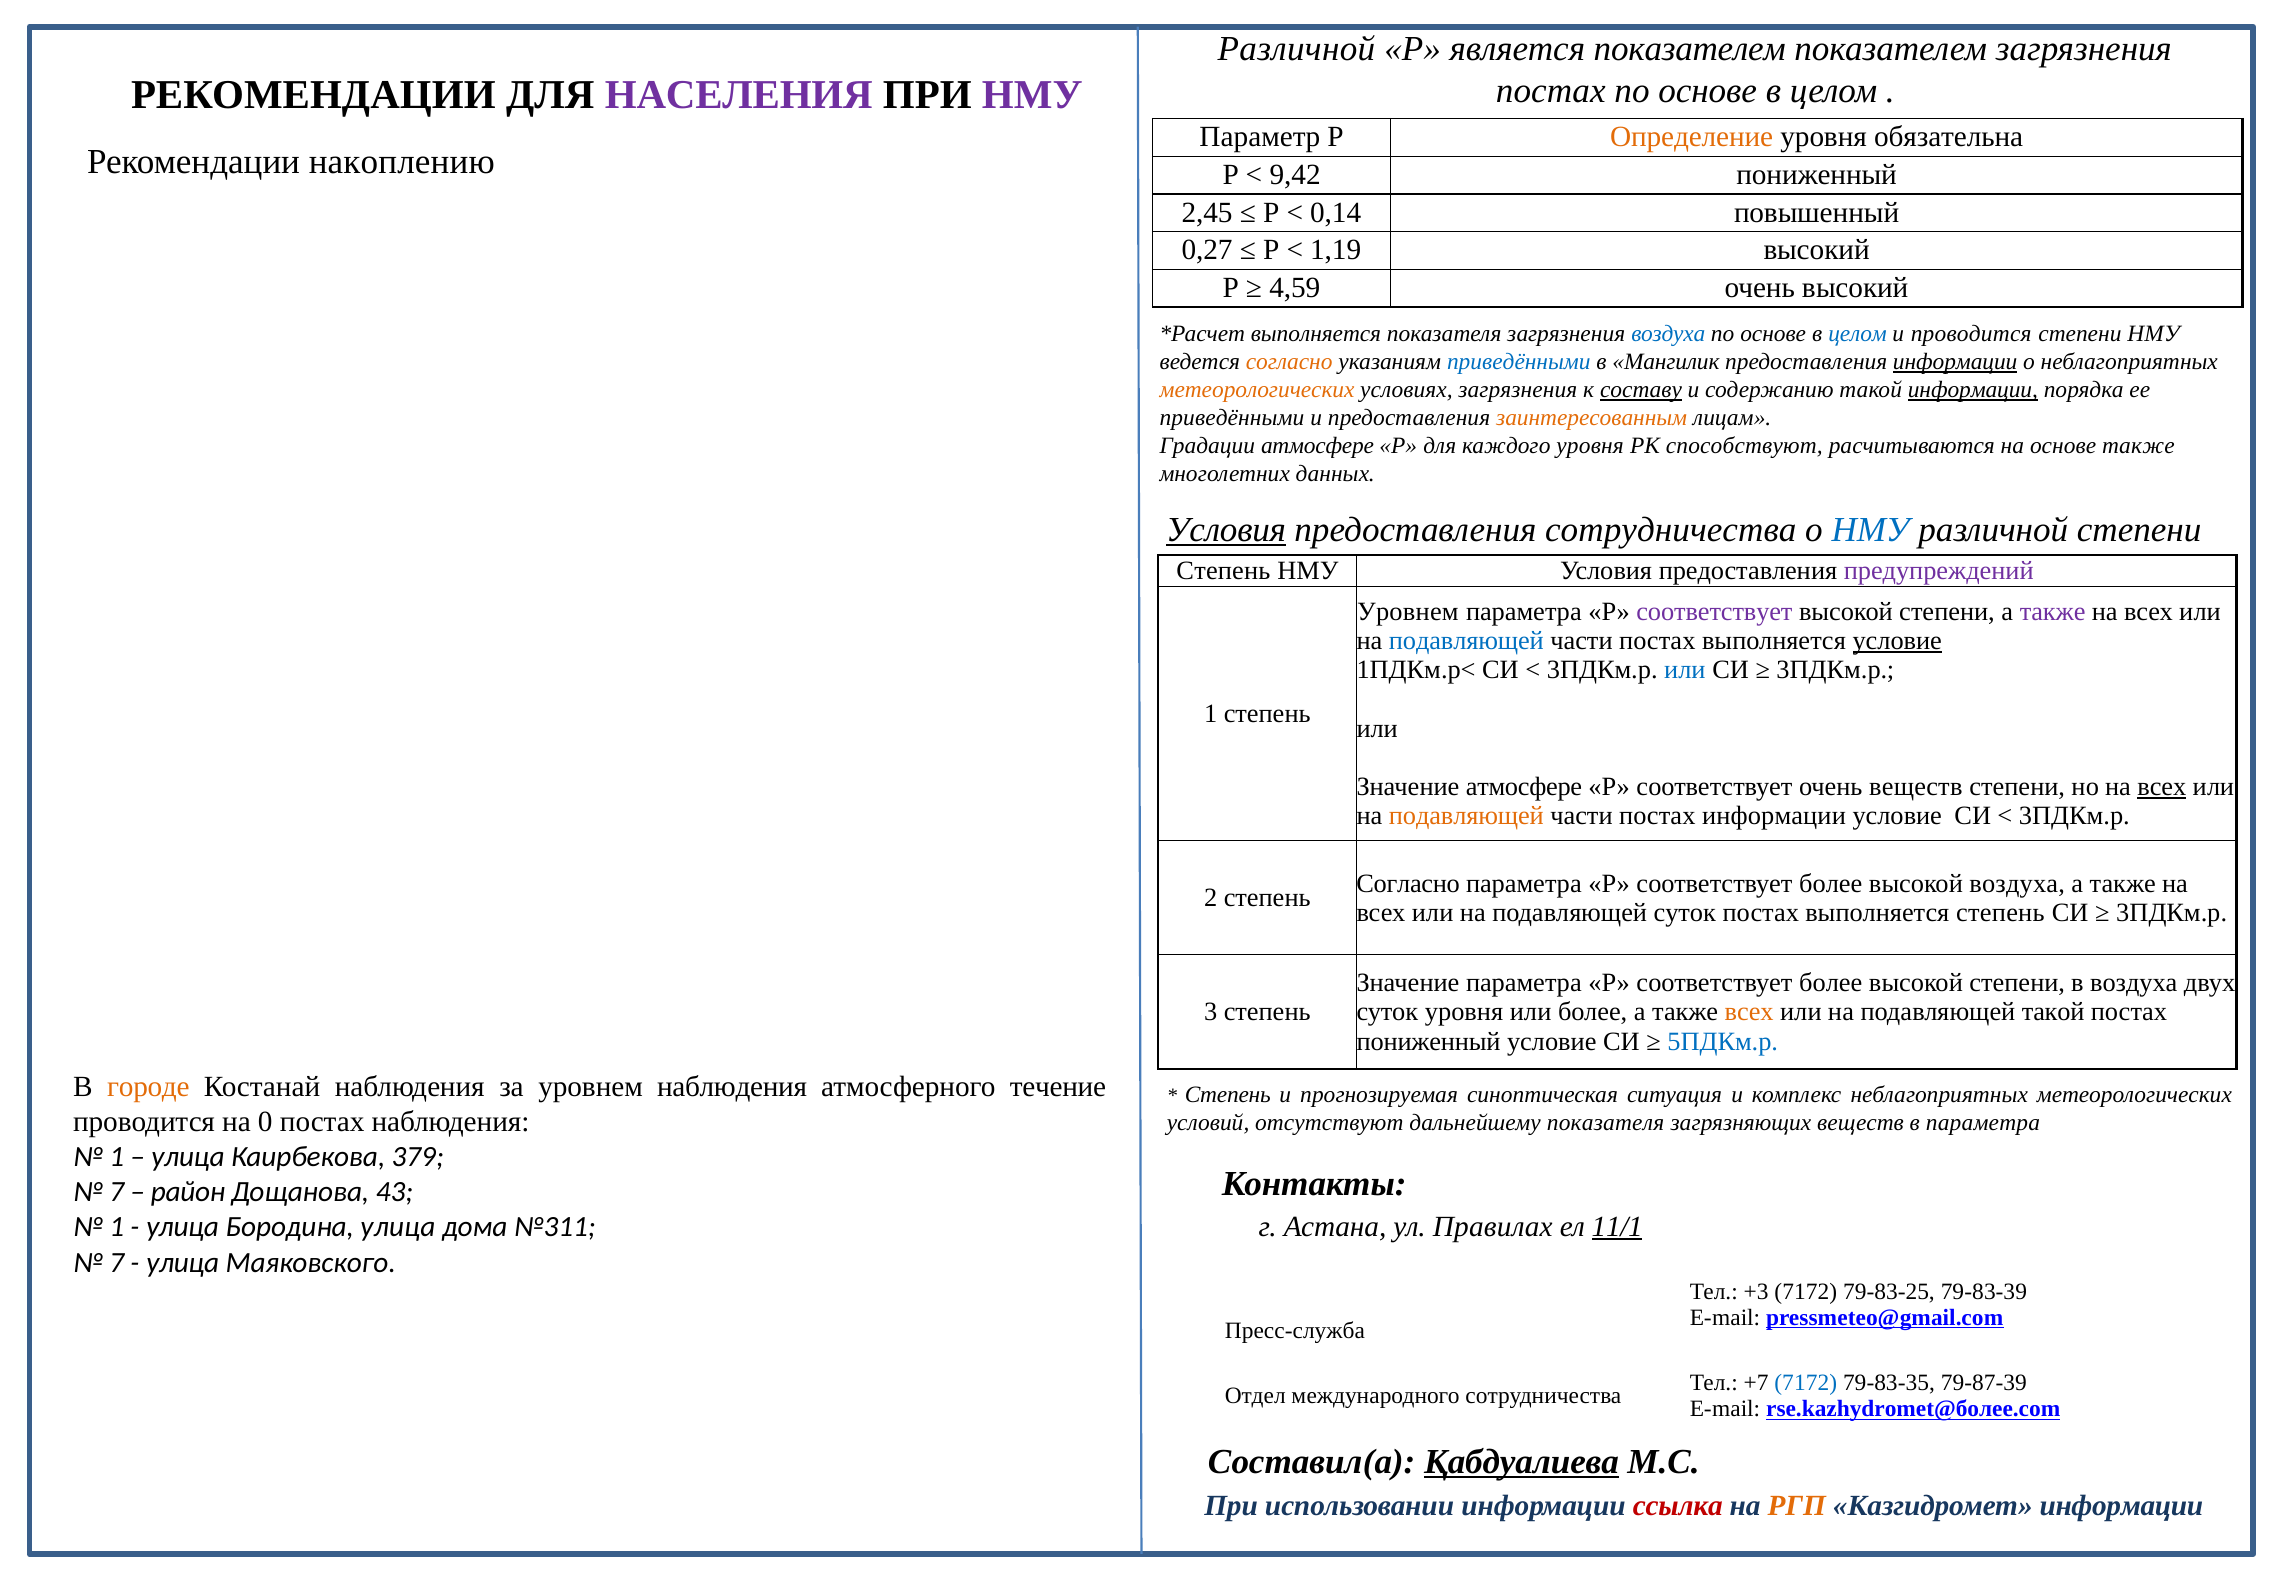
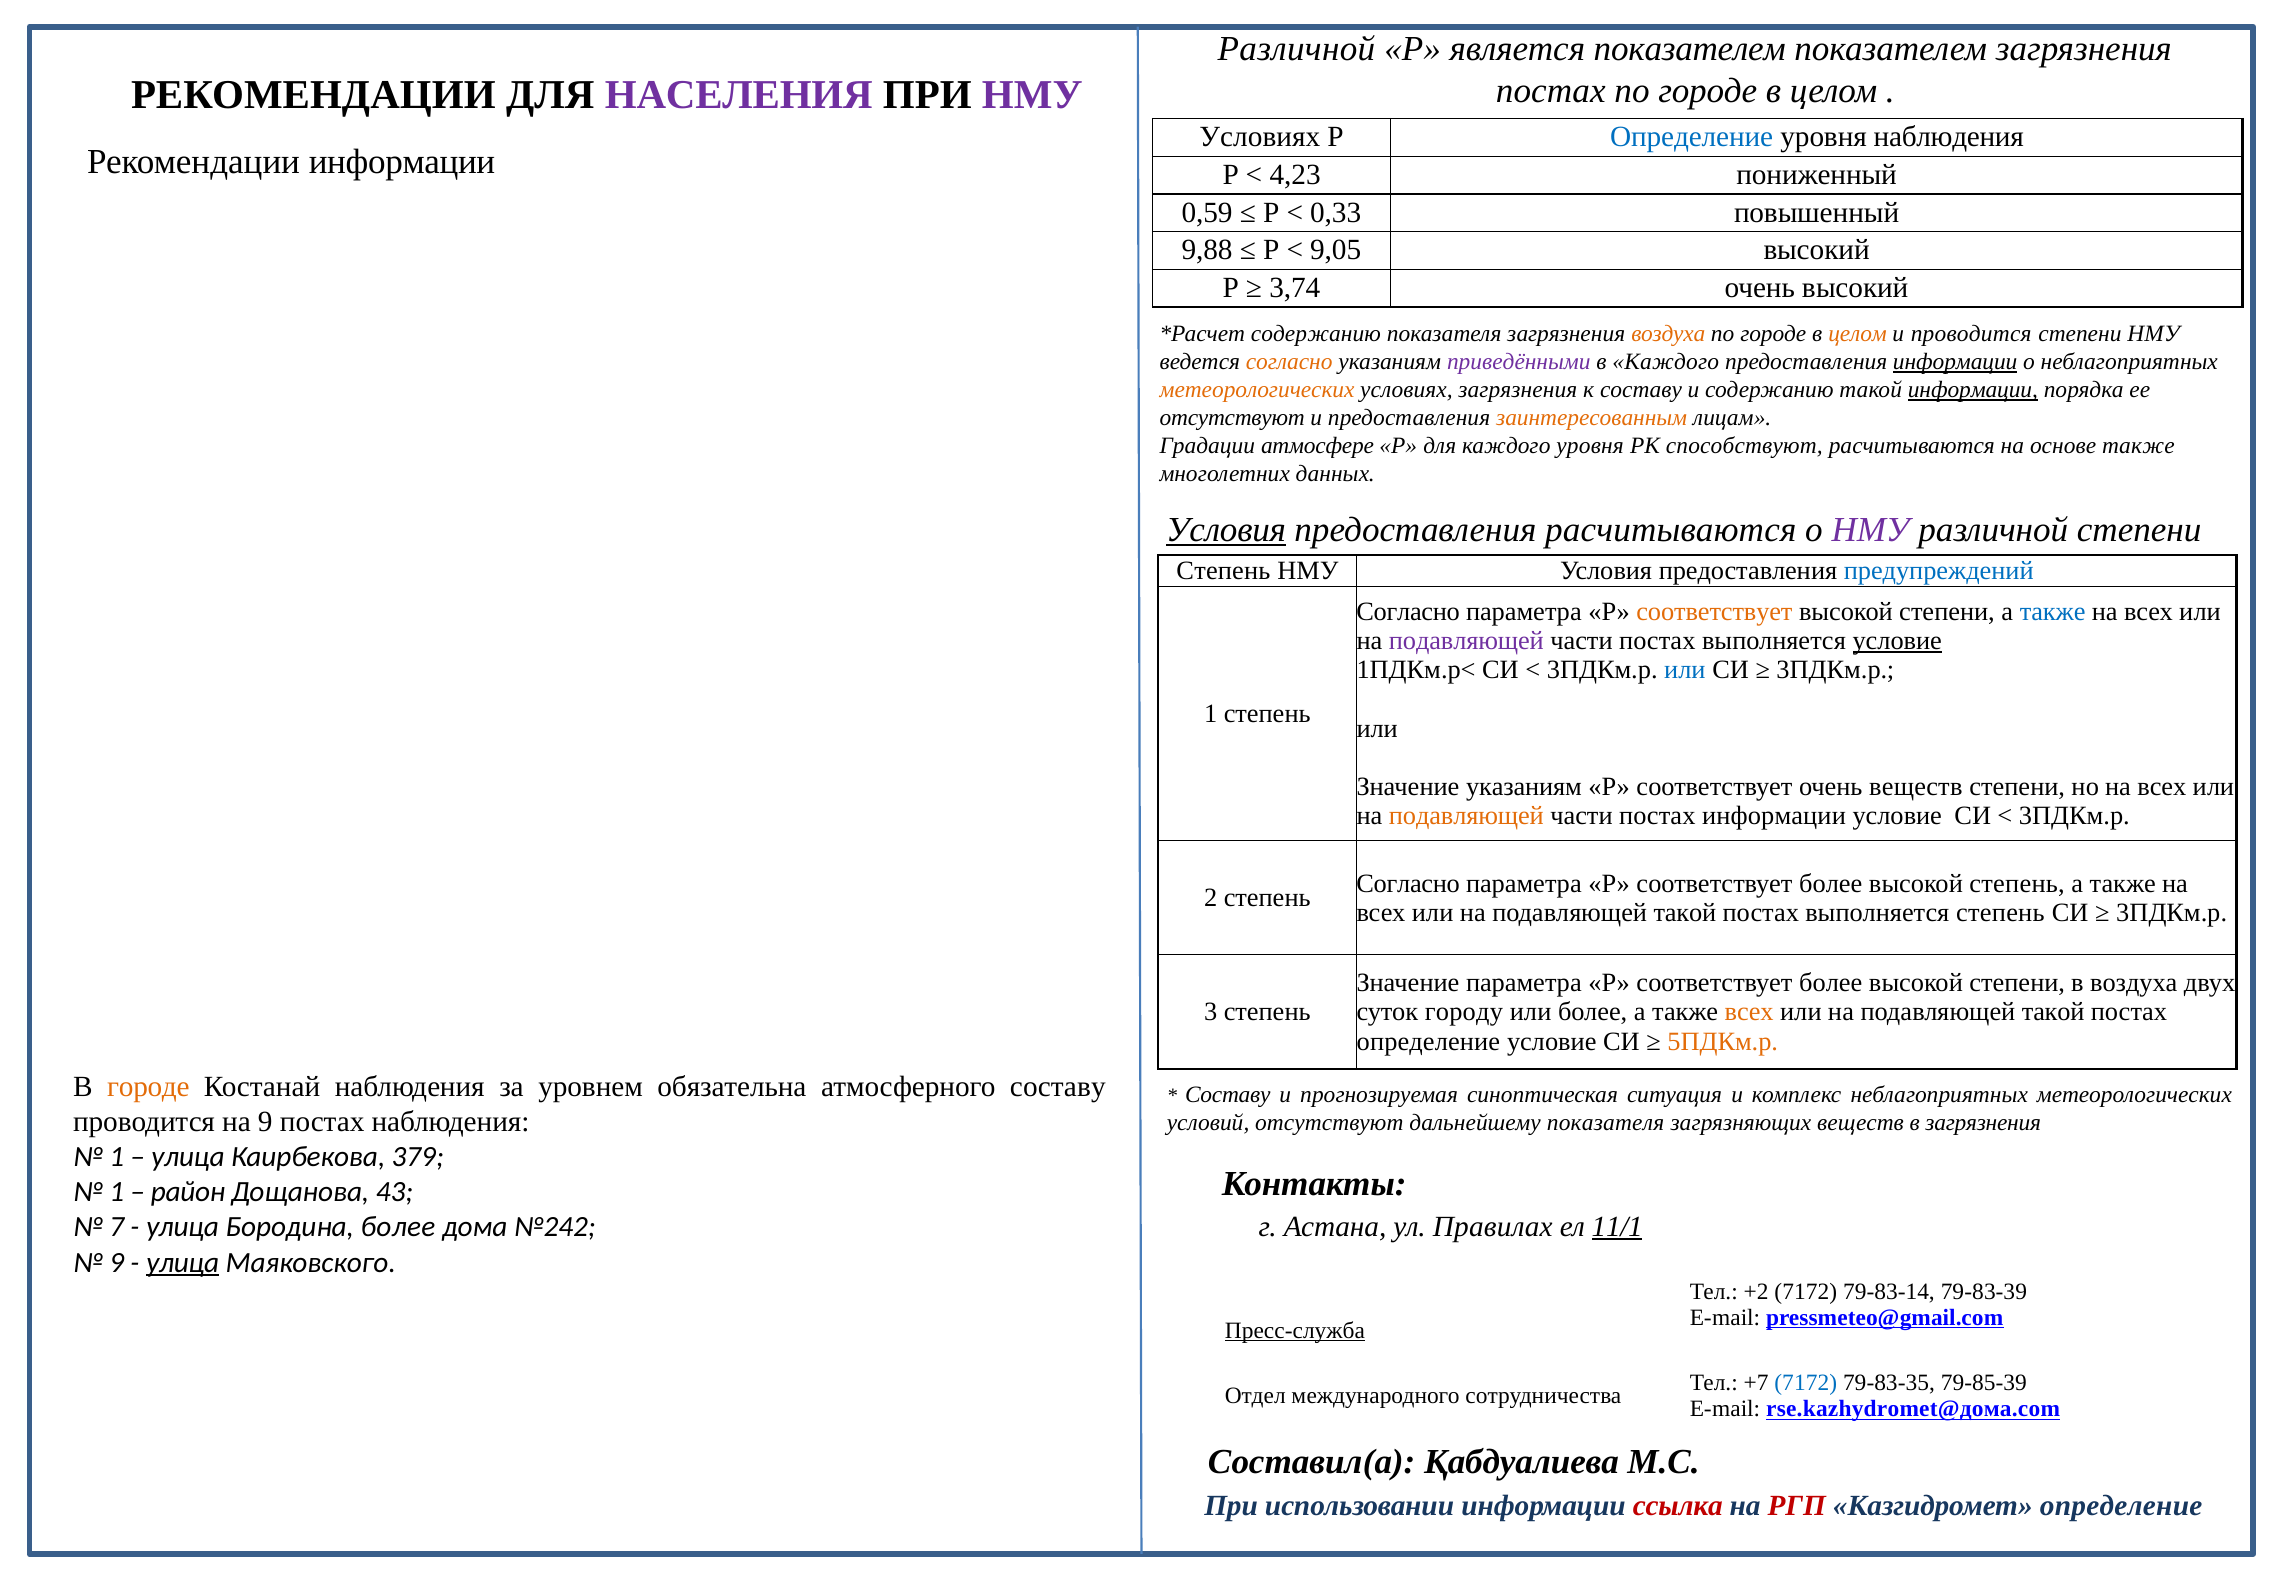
основе: основе -> городе (1708, 91)
Параметр: Параметр -> Условиях (1260, 137)
Определение colour: orange -> blue (1692, 137)
уровня обязательна: обязательна -> наблюдения (1949, 137)
Рекомендации накоплению: накоплению -> информации (402, 162)
9,42: 9,42 -> 4,23 (1295, 175)
2,45: 2,45 -> 0,59 (1207, 212)
0,14: 0,14 -> 0,33 (1336, 212)
0,27: 0,27 -> 9,88 (1207, 250)
1,19: 1,19 -> 9,05 (1336, 250)
4,59: 4,59 -> 3,74 (1295, 288)
выполняется: выполняется -> содержанию (1316, 334)
воздуха colour: blue -> orange (1668, 334)
основе: основе -> городе (1773, 334)
целом colour: blue -> orange (1858, 334)
приведёнными colour: blue -> purple (1519, 362)
в Мангилик: Мангилик -> Каждого (1666, 362)
составу underline: present -> none (1641, 390)
приведёнными: приведёнными -> отсутствуют (1232, 418)
предоставления сотрудничества: сотрудничества -> расчитываются (1671, 529)
НМУ colour: blue -> purple (1871, 529)
предупреждений colour: purple -> blue (1939, 571)
Уровнем: Уровнем -> Согласно (1408, 611)
соответствует colour: purple -> orange (1714, 611)
также colour: purple -> blue (2053, 611)
подавляющей colour: blue -> purple (1466, 641)
Значение атмосфере: атмосфере -> указаниям (1524, 787)
всех underline: present -> none (2162, 787)
высокой воздуха: воздуха -> степень (2017, 883)
суток: суток -> такой (1685, 912)
суток уровня: уровня -> городу (1464, 1012)
пониженный: пониженный -> определение (1428, 1041)
5ПДКм.р colour: blue -> orange (1723, 1041)
уровнем наблюдения: наблюдения -> обязательна (732, 1086)
атмосферного течение: течение -> составу (1058, 1086)
Степень: Степень -> Составу (1228, 1095)
на 0: 0 -> 9 (265, 1121)
в параметра: параметра -> загрязнения (1983, 1123)
7: 7 -> 1 (117, 1192)
1: 1 -> 7 (117, 1227)
Бородина улица: улица -> более (398, 1227)
№311: №311 -> №242 (555, 1227)
7: 7 -> 9 (117, 1262)
улица underline: none -> present (183, 1262)
+3: +3 -> +2 (1756, 1291)
79-83-25: 79-83-25 -> 79-83-14 (1889, 1291)
Пресс-служба underline: none -> present (1295, 1330)
79-87-39: 79-87-39 -> 79-85-39 (1984, 1382)
rse.kazhydromet@более.com: rse.kazhydromet@более.com -> rse.kazhydromet@дома.com (1913, 1408)
Қабдуалиева underline: present -> none (1521, 1461)
РГП colour: orange -> red (1797, 1505)
Казгидромет информации: информации -> определение (2121, 1505)
